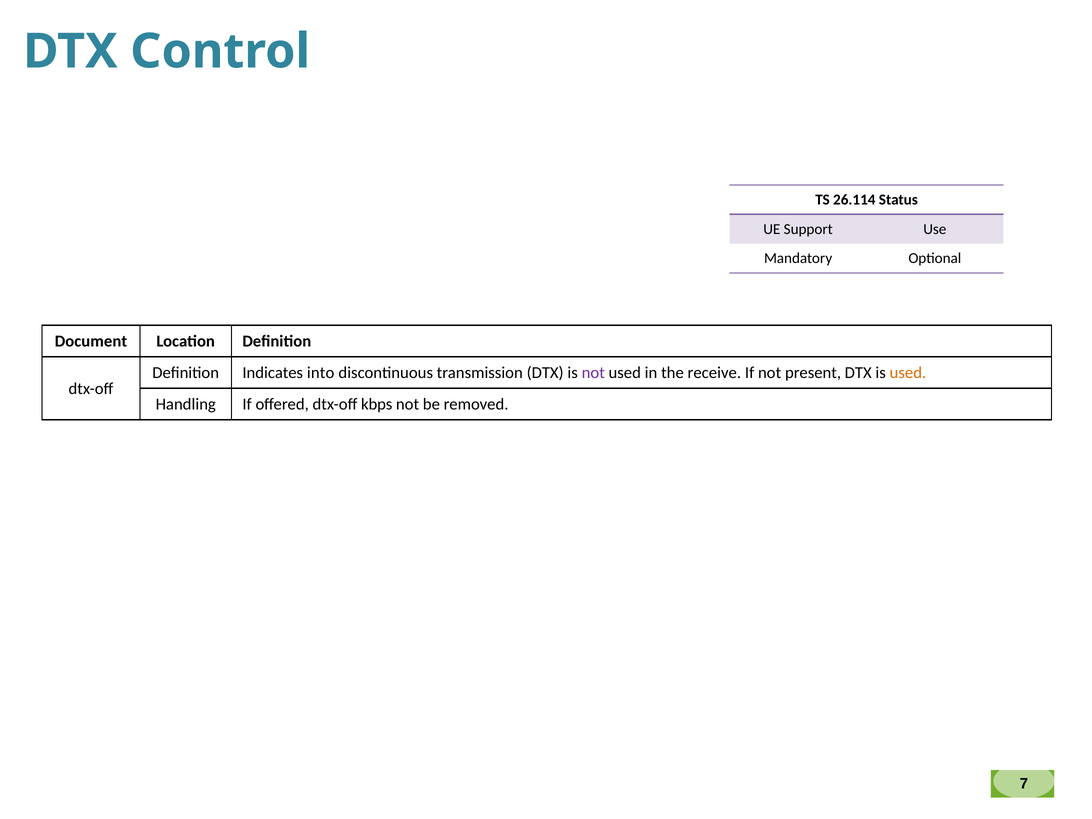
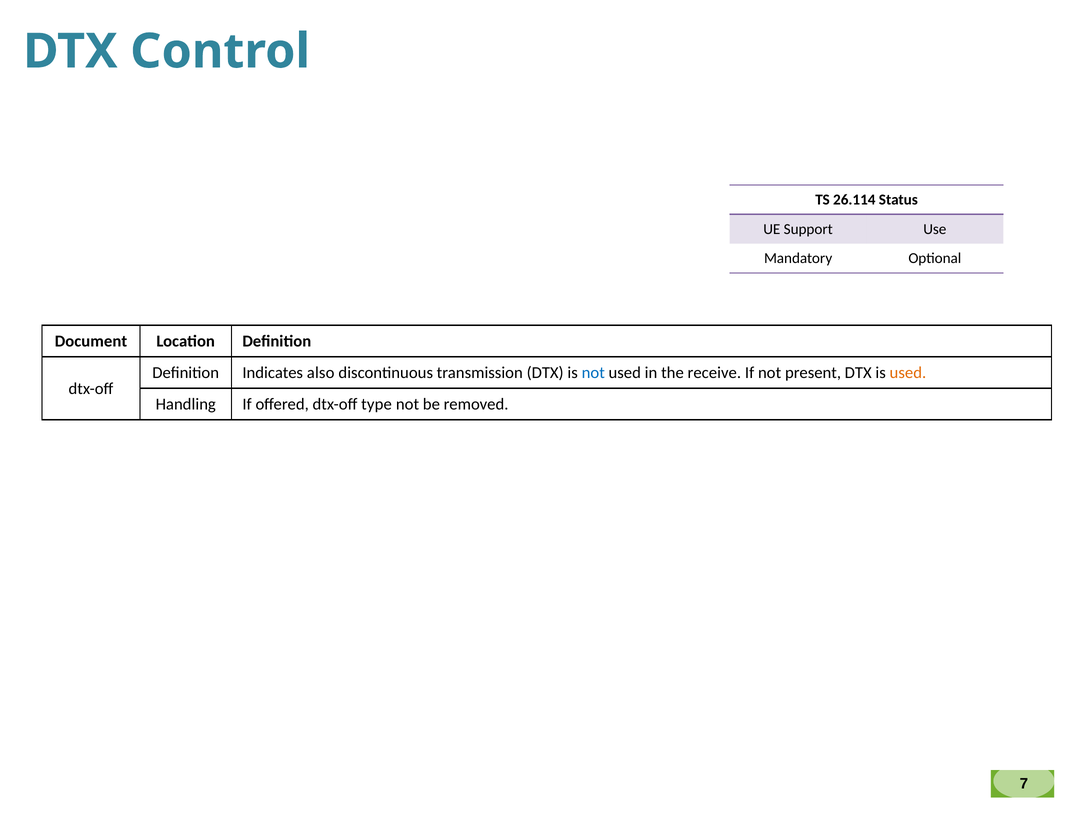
into: into -> also (321, 373)
not colour: purple -> blue (593, 373)
kbps: kbps -> type (377, 404)
